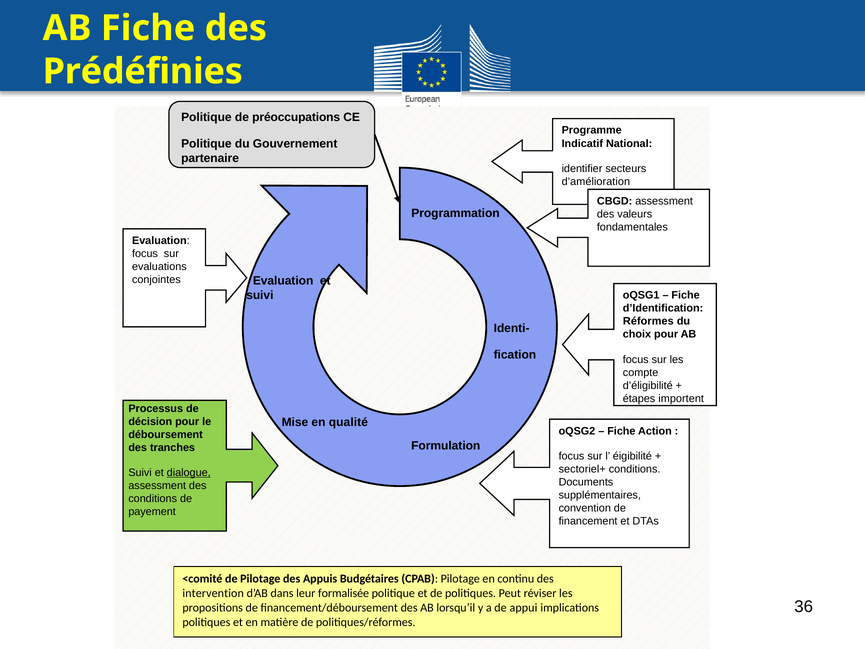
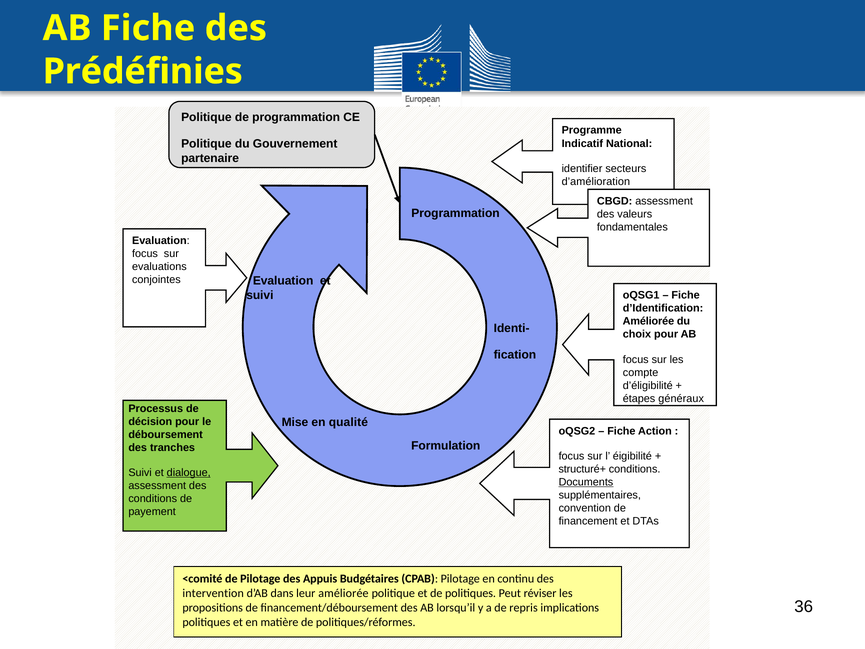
de préoccupations: préoccupations -> programmation (296, 117)
Réformes: Réformes -> Améliorée (648, 321)
importent: importent -> généraux (681, 398)
sectoriel+: sectoriel+ -> structuré+ (582, 469)
Documents underline: none -> present (586, 482)
leur formalisée: formalisée -> améliorée (343, 593)
appui: appui -> repris (523, 607)
